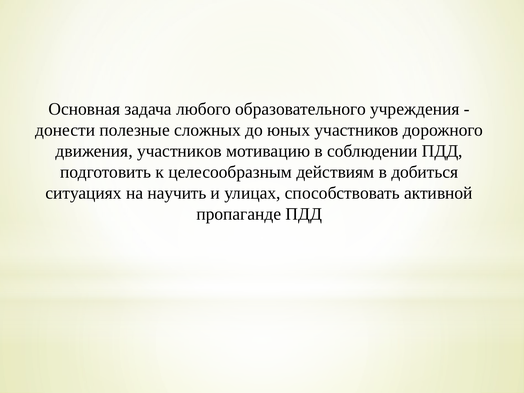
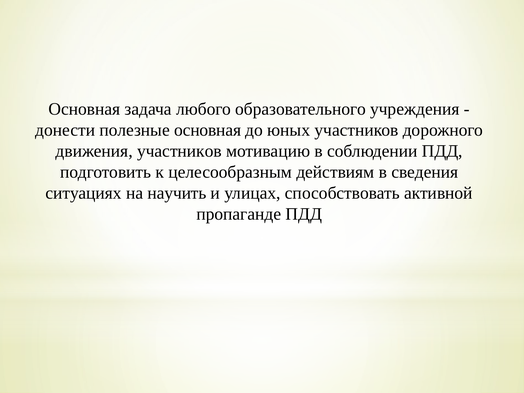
полезные сложных: сложных -> основная (208, 130)
добиться: добиться -> сведения (425, 172)
